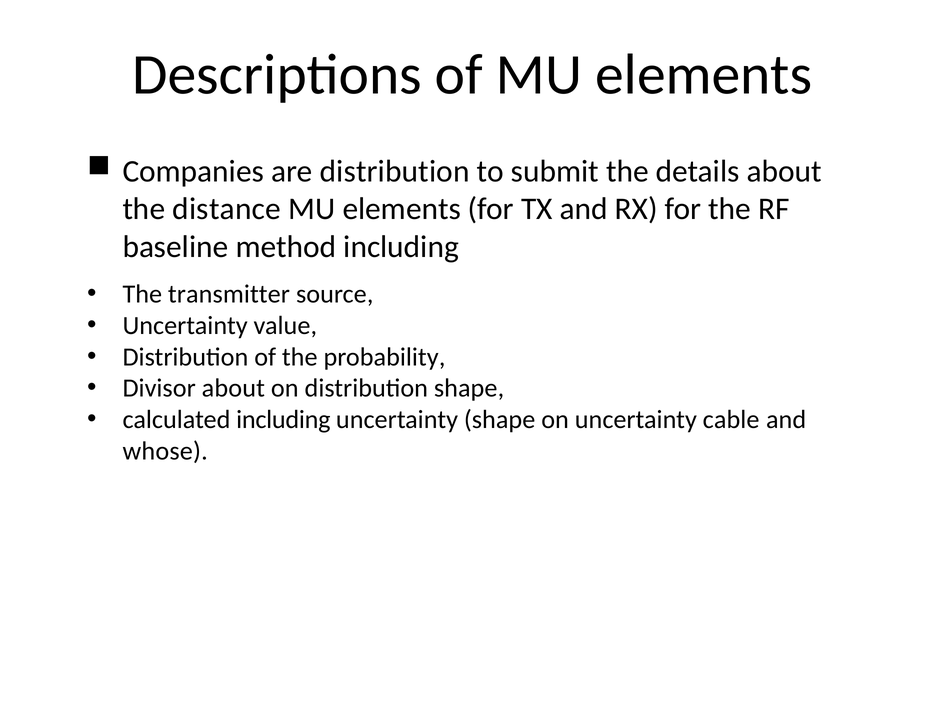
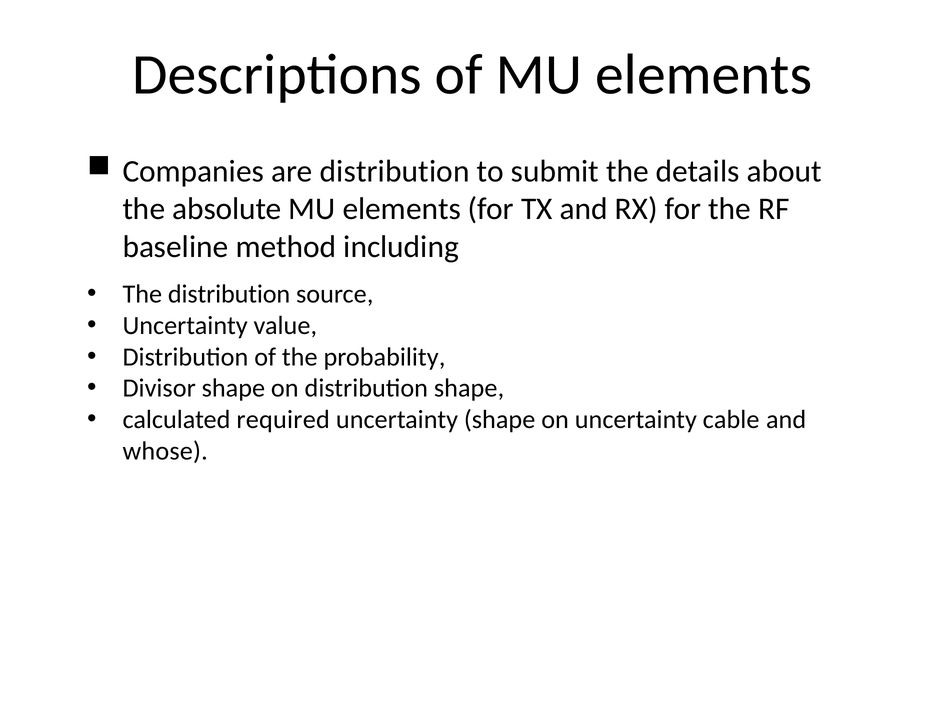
distance: distance -> absolute (227, 209)
The transmitter: transmitter -> distribution (229, 294)
Divisor about: about -> shape (233, 388)
calculated including: including -> required (283, 420)
